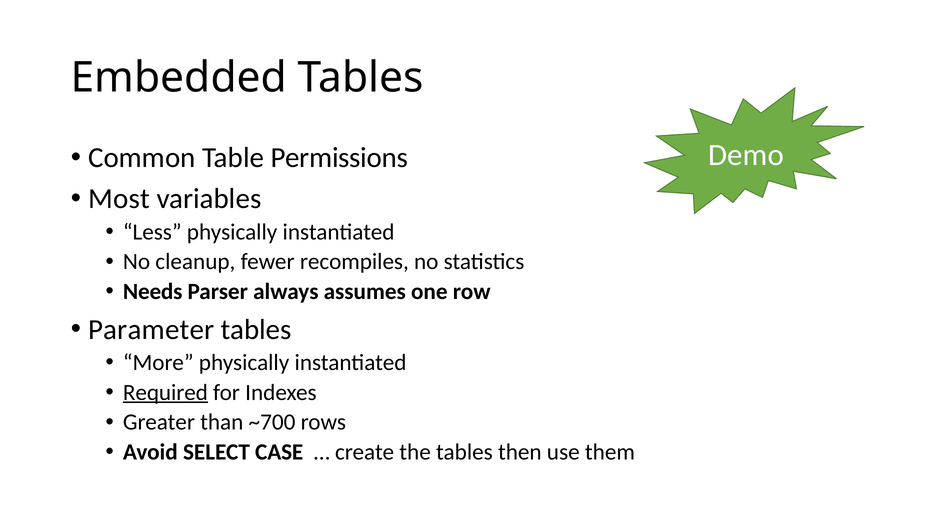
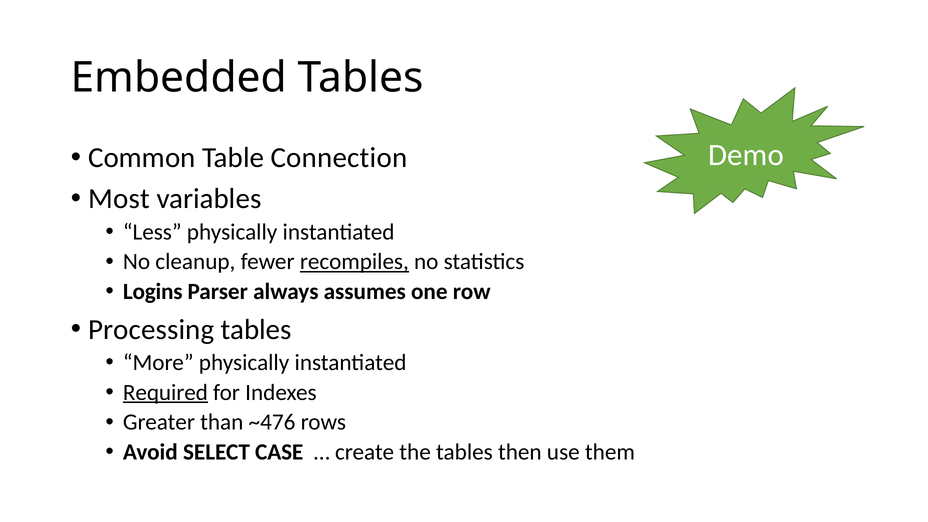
Permissions: Permissions -> Connection (339, 158)
recompiles underline: none -> present (354, 262)
Needs: Needs -> Logins (153, 292)
Parameter: Parameter -> Processing (151, 329)
~700: ~700 -> ~476 (272, 422)
